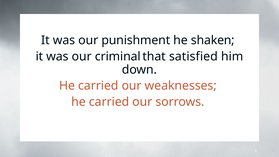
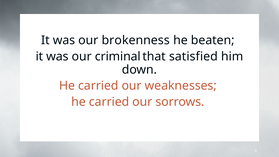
punishment: punishment -> brokenness (136, 40)
shaken: shaken -> beaten (213, 40)
